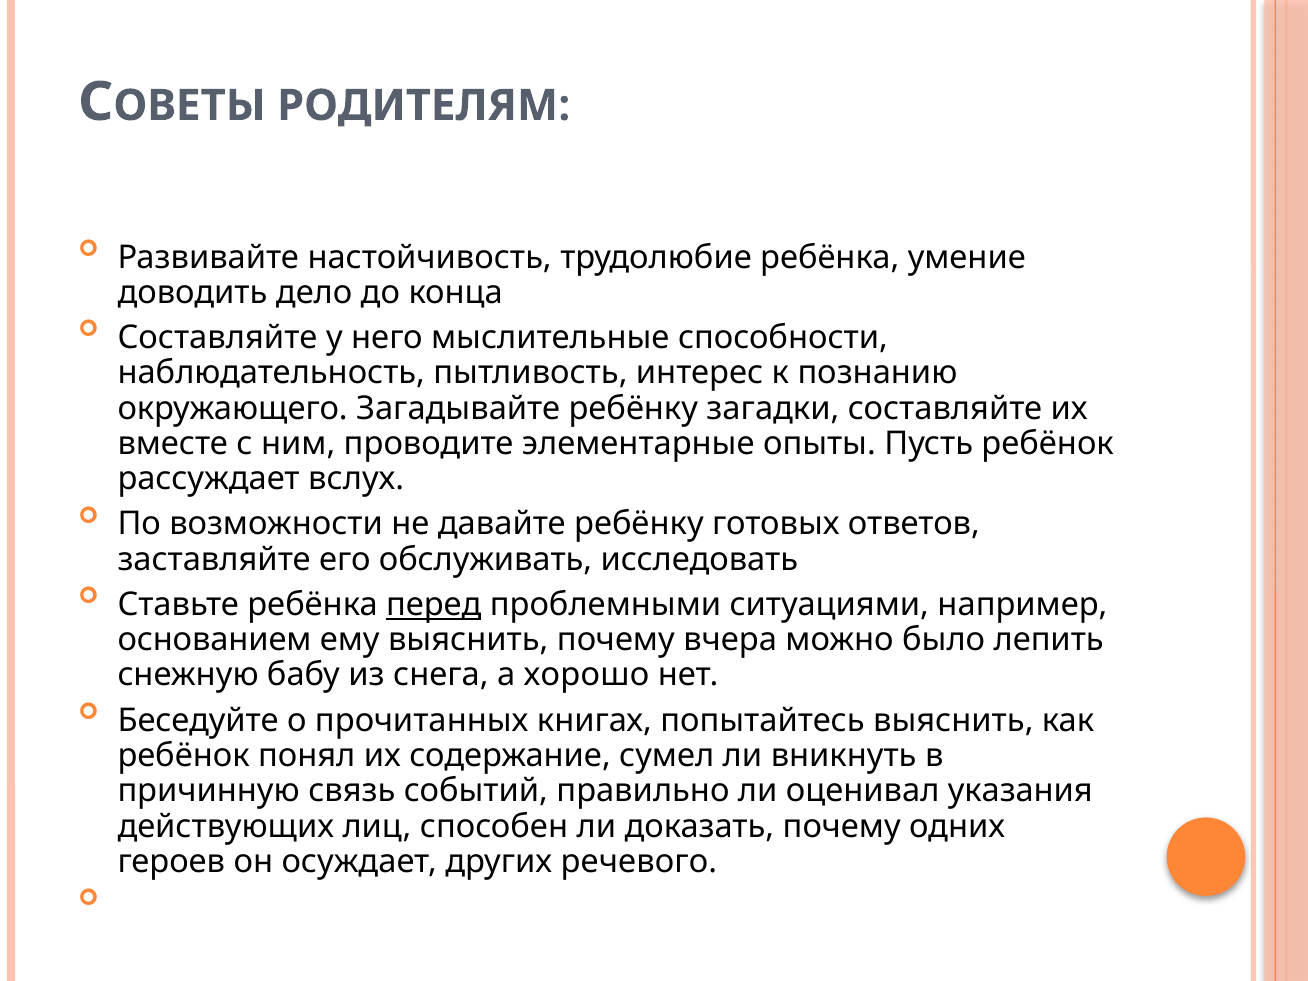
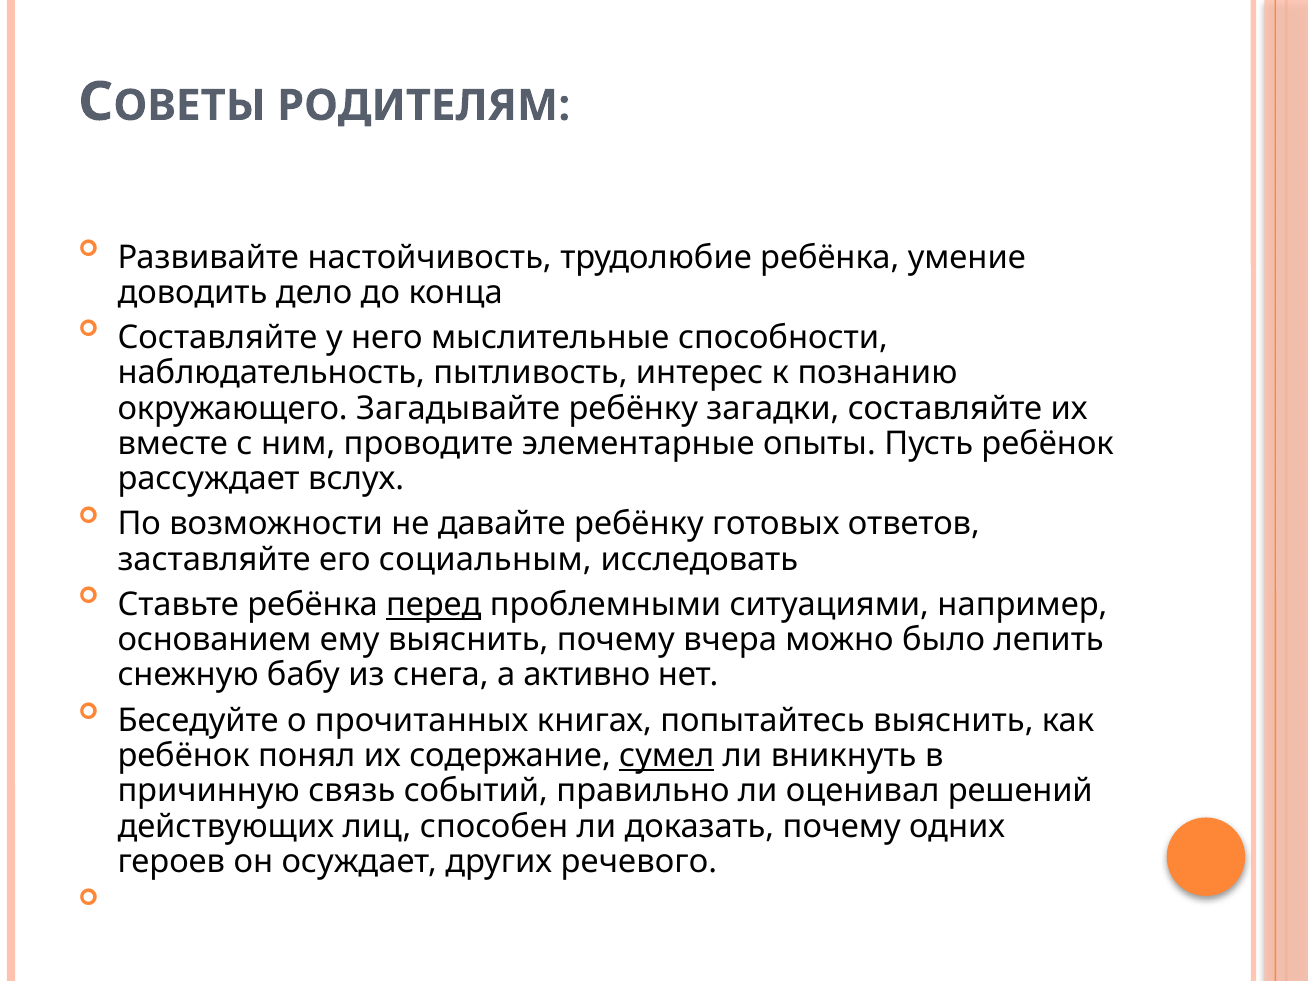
обслуживать: обслуживать -> социальным (485, 559)
хорошо: хорошо -> активно (587, 675)
сумел underline: none -> present (667, 756)
указания: указания -> решений (1020, 791)
